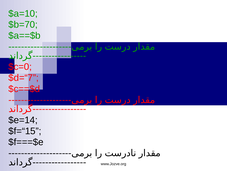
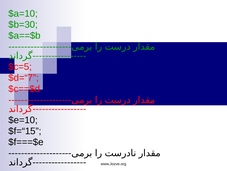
$b=70: $b=70 -> $b=30 (23, 25)
$c=0: $c=0 -> $c=5 (20, 67)
$e=14: $e=14 -> $e=10 (23, 120)
